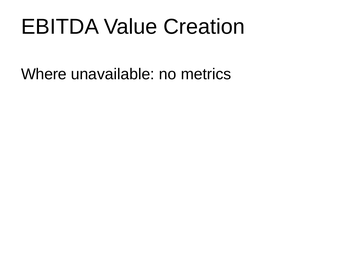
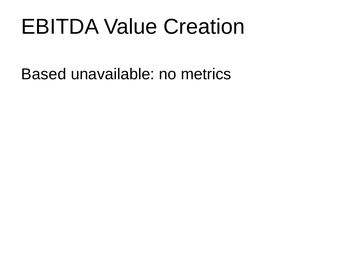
Where: Where -> Based (44, 74)
